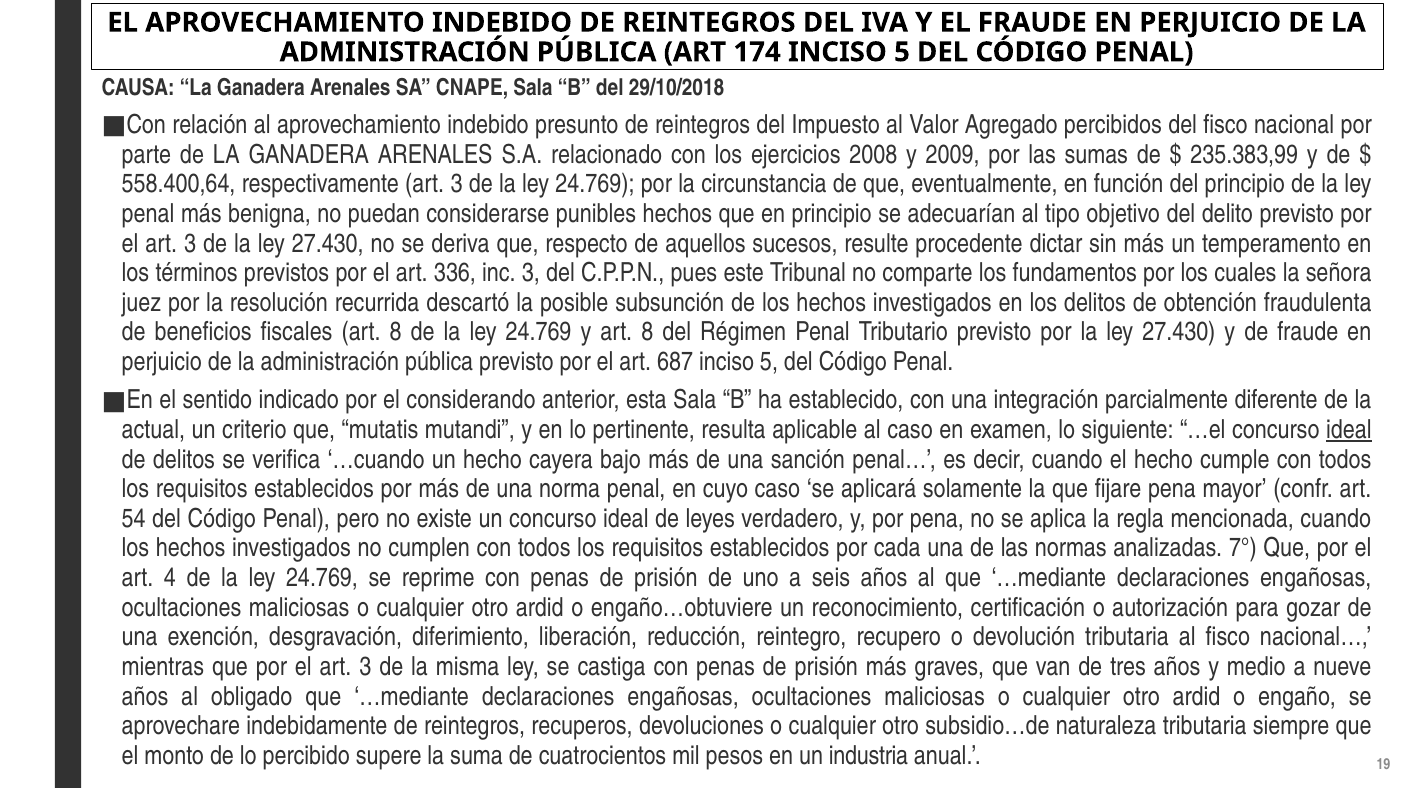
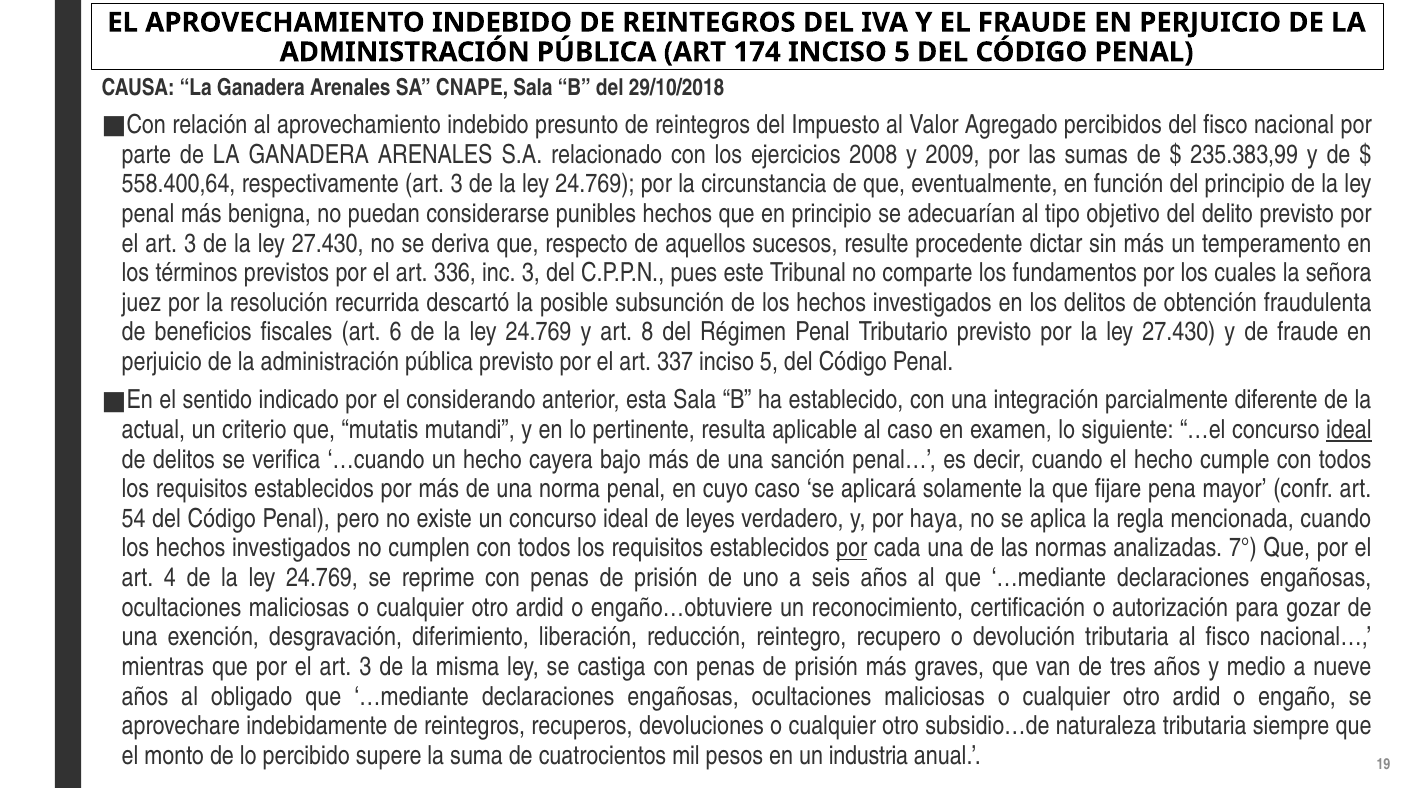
fiscales art 8: 8 -> 6 (396, 332)
687: 687 -> 337 (675, 362)
por pena: pena -> haya (937, 519)
por underline: none -> present (852, 548)
